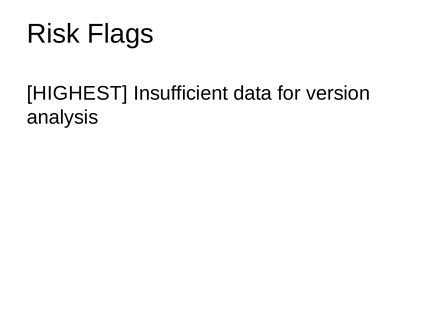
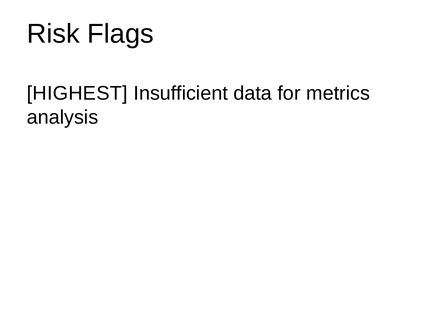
version: version -> metrics (338, 94)
